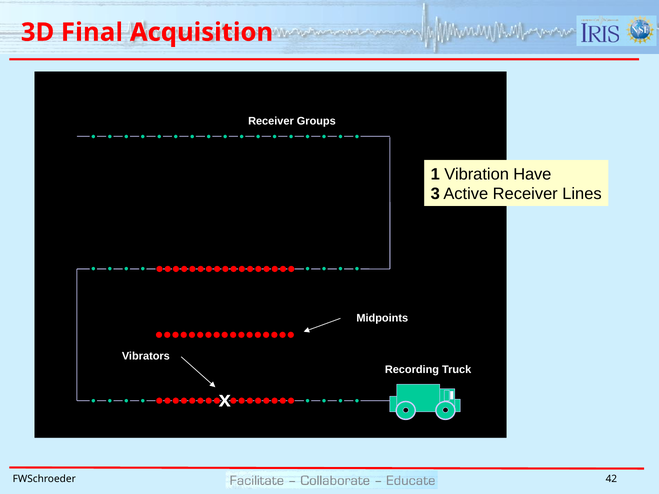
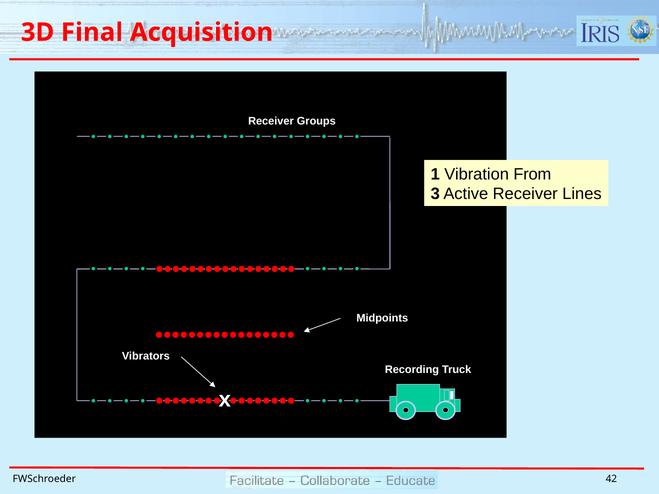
Have: Have -> From (532, 174)
